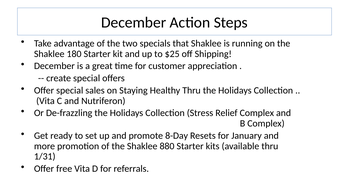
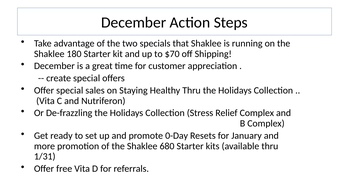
$25: $25 -> $70 (172, 54)
8-Day: 8-Day -> 0-Day (177, 136)
880: 880 -> 680 (167, 146)
